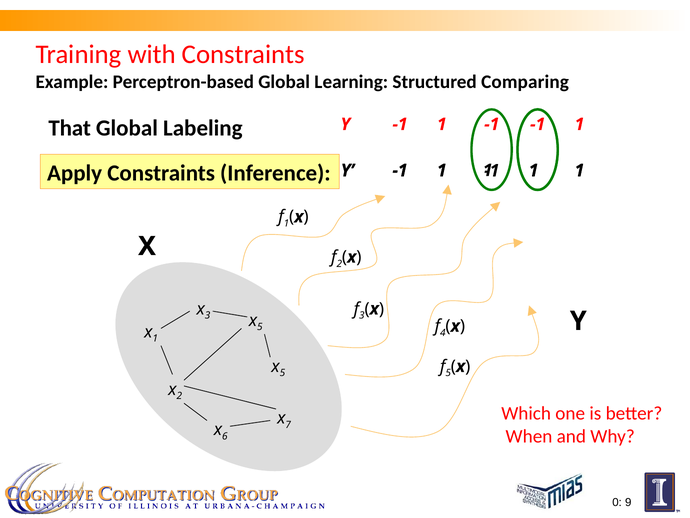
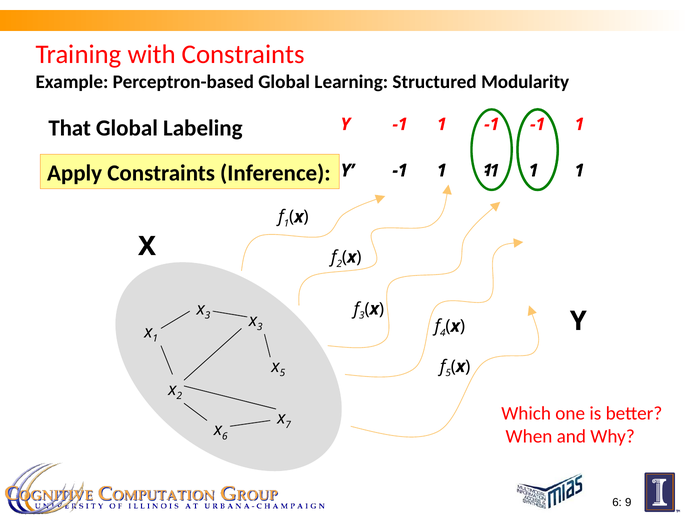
Comparing: Comparing -> Modularity (525, 82)
5: 5 -> 3 (260, 327)
0: 0 -> 6 (617, 502)
